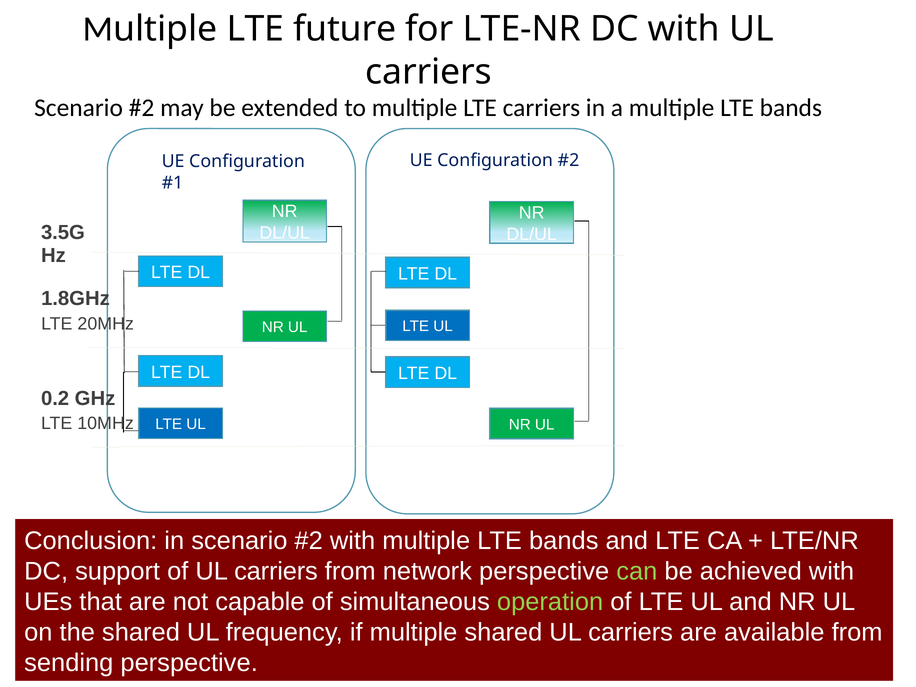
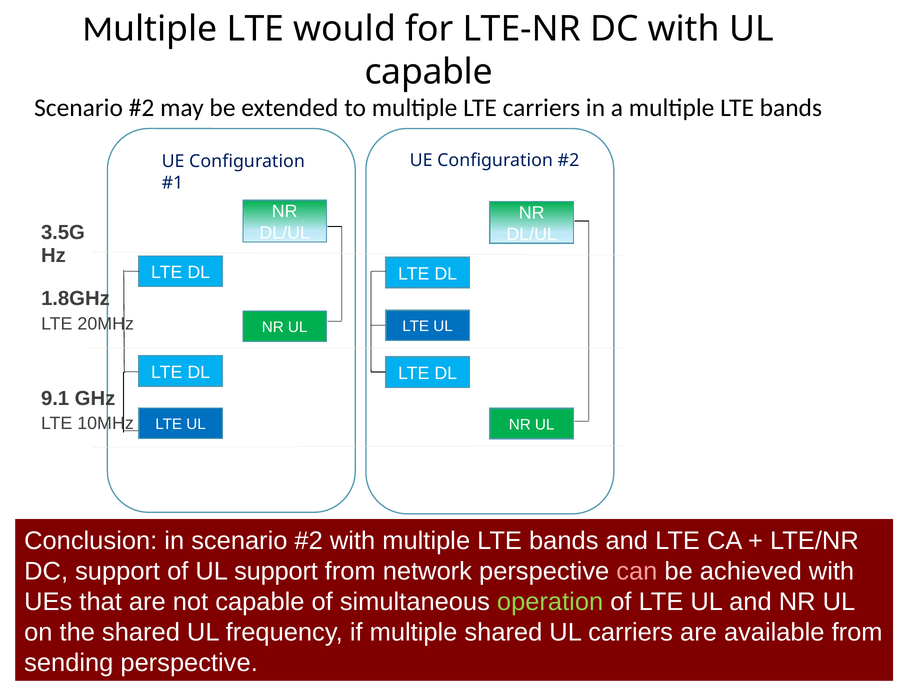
future: future -> would (345, 29)
carriers: carriers -> capable (429, 72)
0.2: 0.2 -> 9.1 (55, 398)
of UL carriers: carriers -> support (276, 571)
can colour: light green -> pink (637, 571)
